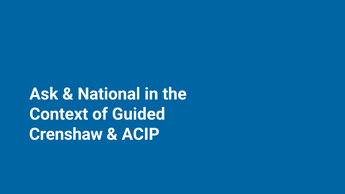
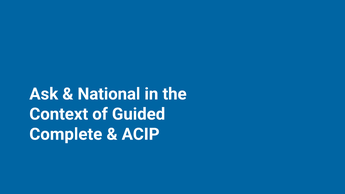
Crenshaw: Crenshaw -> Complete (66, 134)
